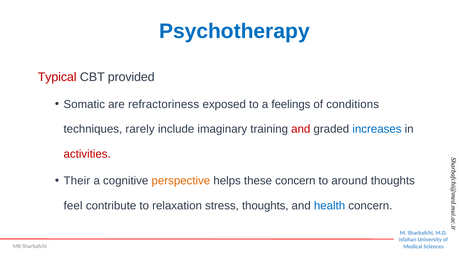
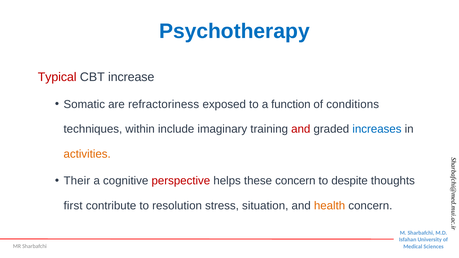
provided: provided -> increase (131, 77)
feelings: feelings -> function (291, 104)
rarely: rarely -> within (140, 129)
activities colour: red -> orange (87, 154)
perspective colour: orange -> red (181, 181)
around: around -> despite (350, 181)
feel: feel -> first (73, 206)
relaxation: relaxation -> resolution (177, 206)
stress thoughts: thoughts -> situation (265, 206)
health colour: blue -> orange (330, 206)
